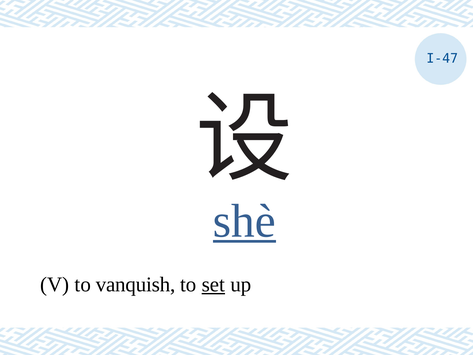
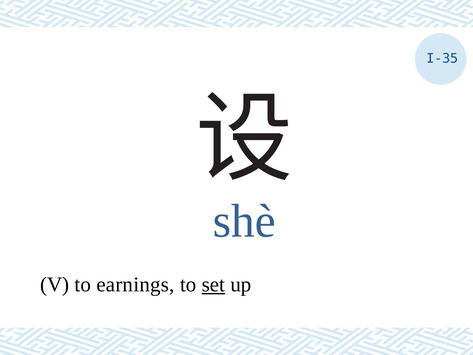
I-47: I-47 -> I-35 (442, 58)
shè underline: present -> none (244, 221)
vanquish: vanquish -> earnings (135, 284)
